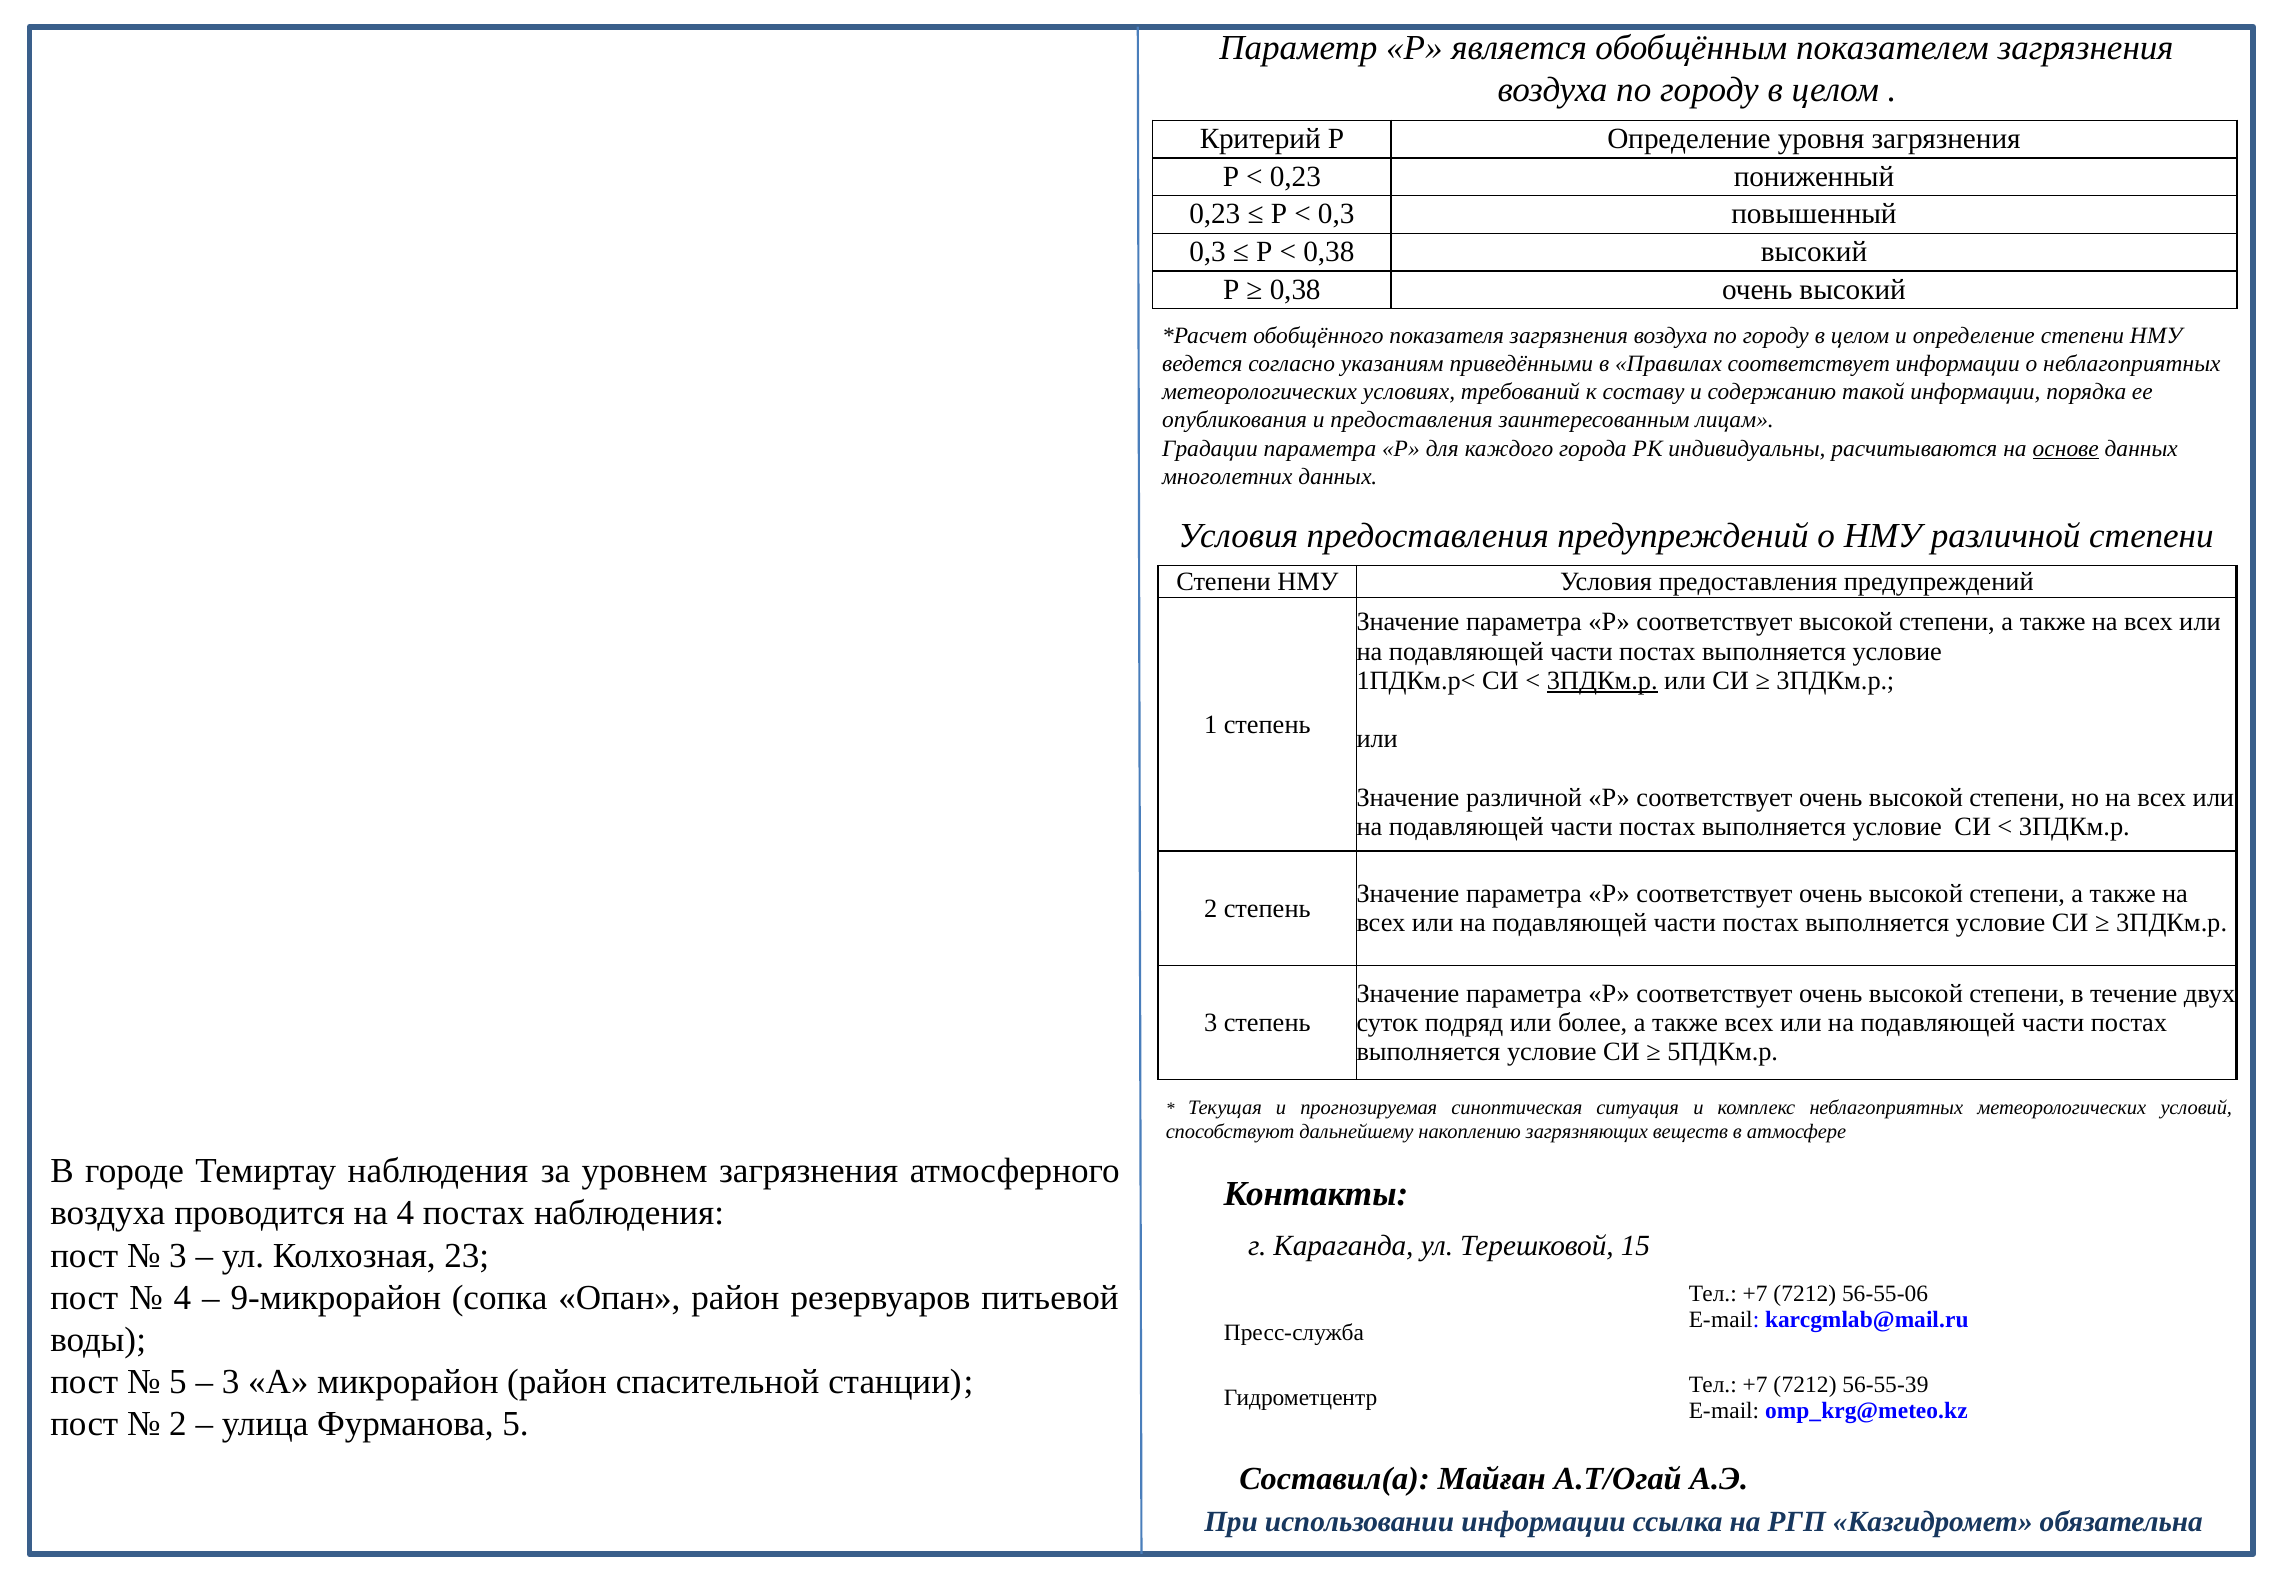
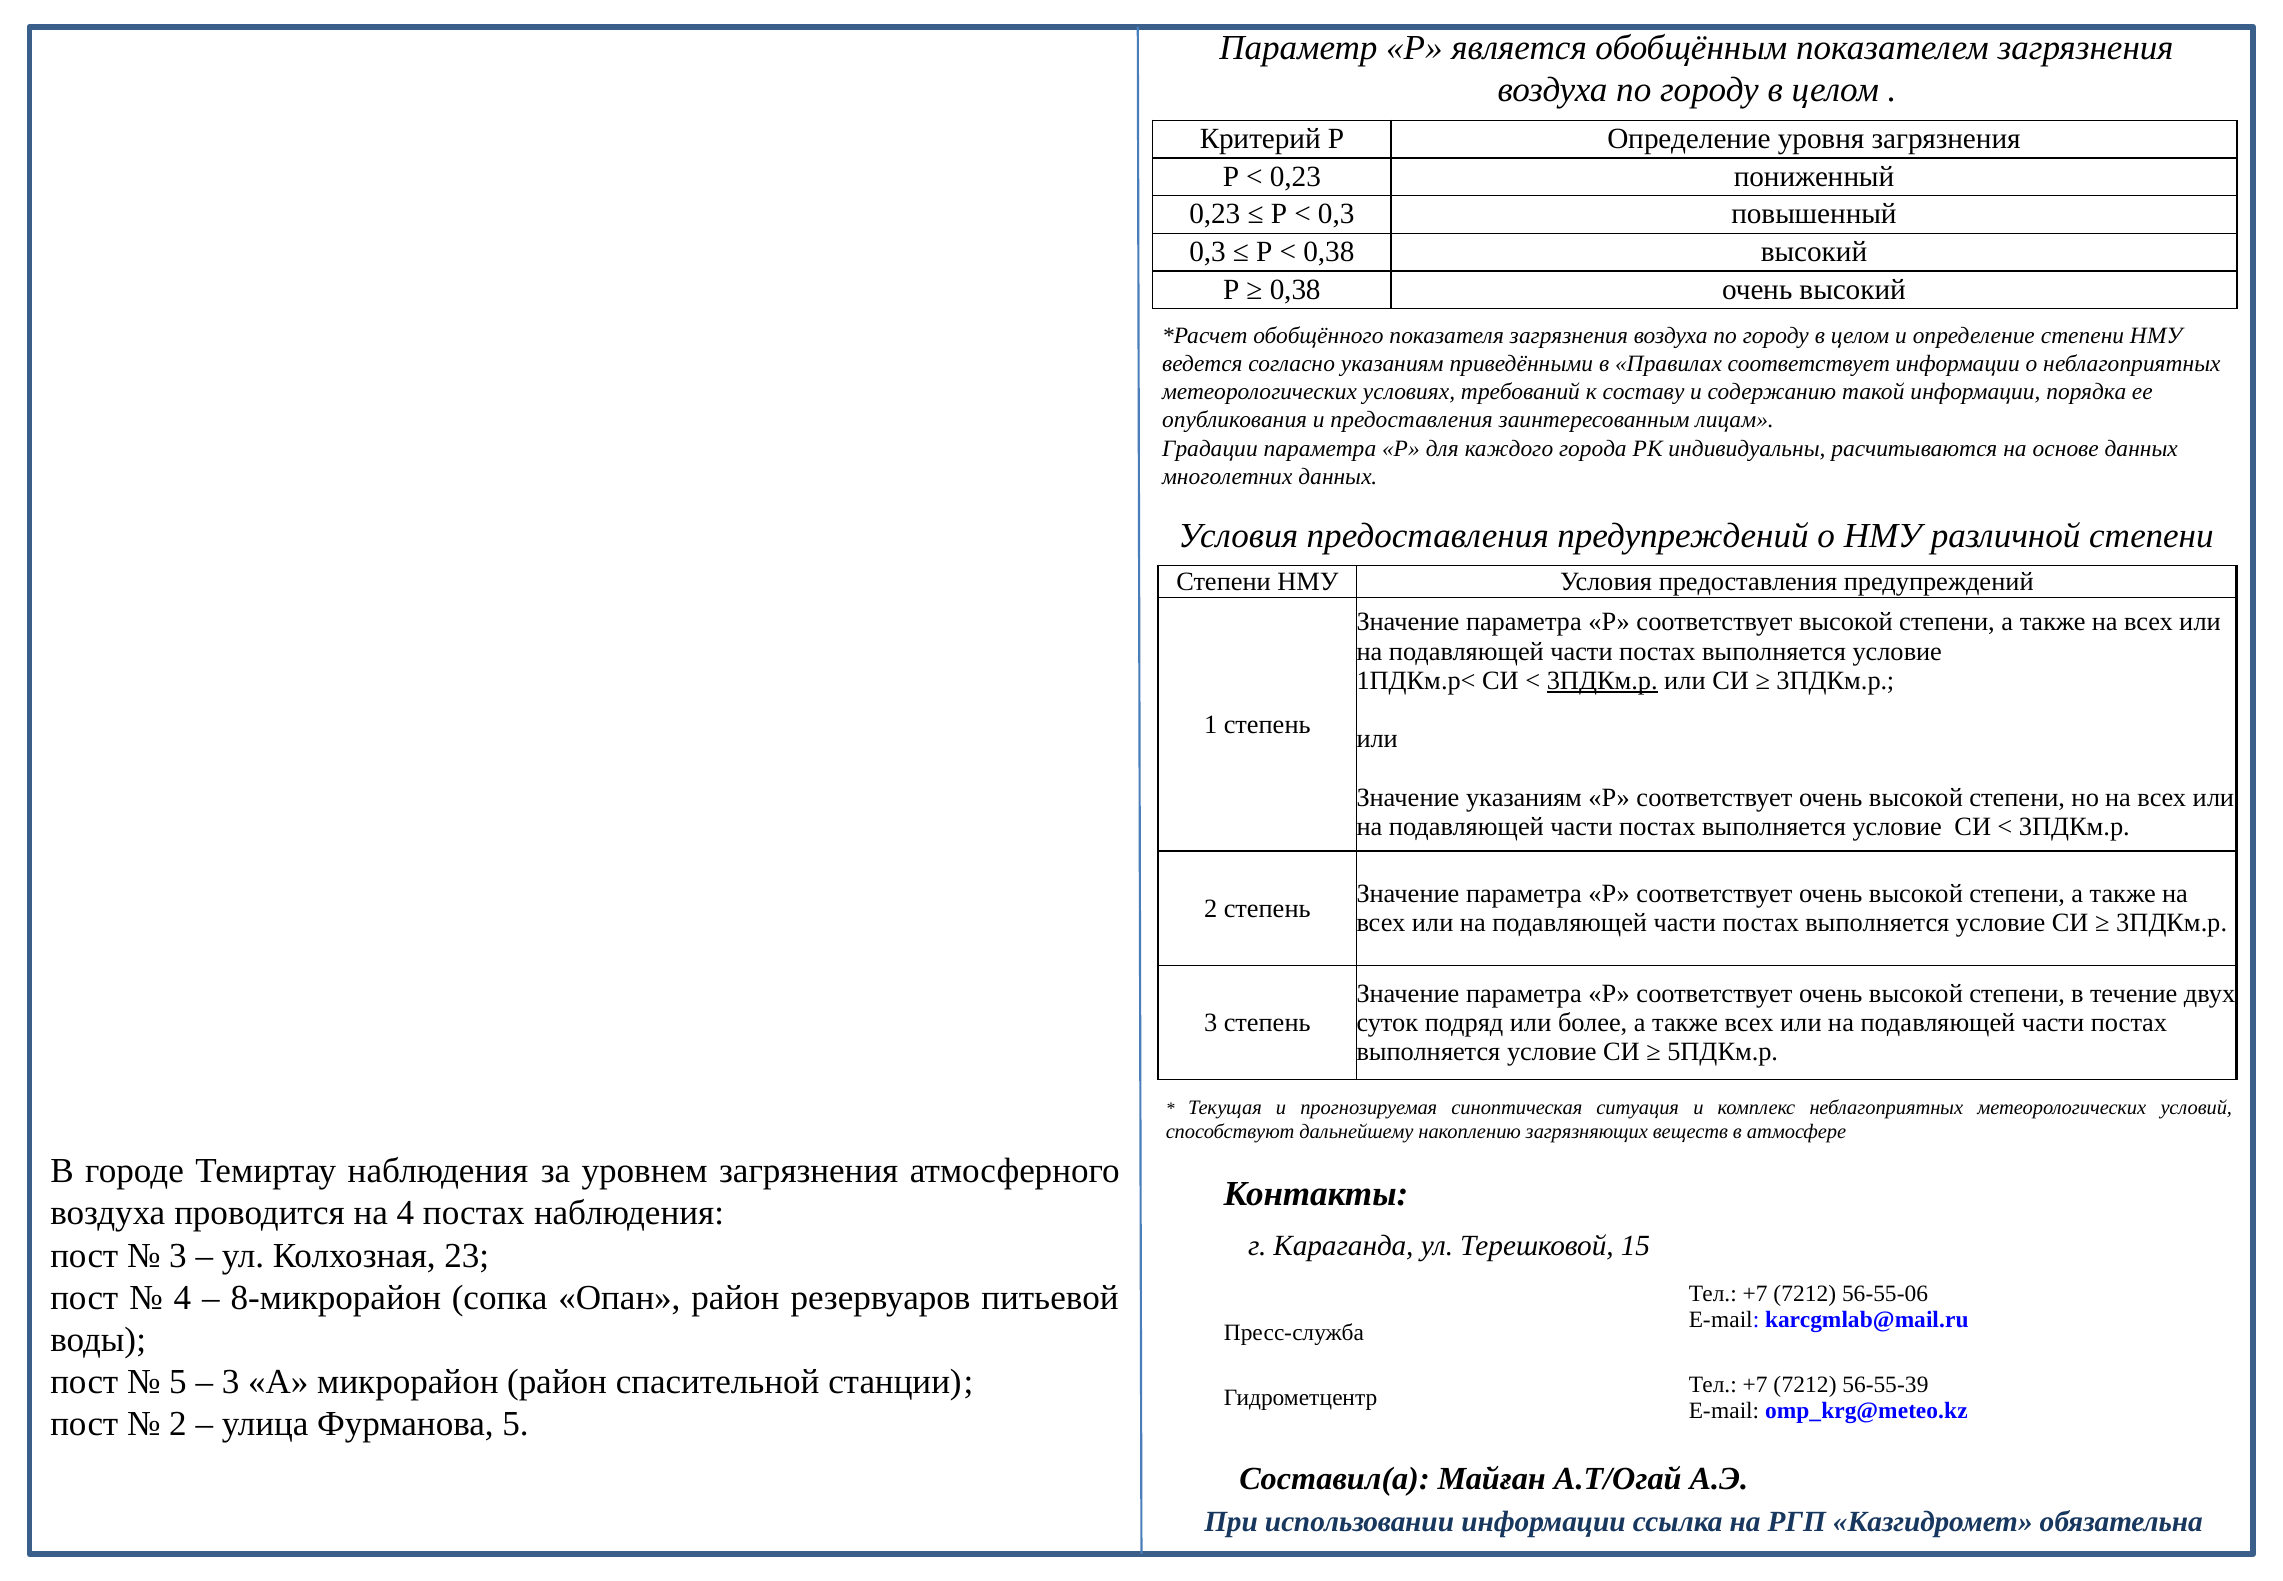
основе underline: present -> none (2066, 448)
Значение различной: различной -> указаниям (1524, 797)
9-микрорайон: 9-микрорайон -> 8-микрорайон (336, 1297)
